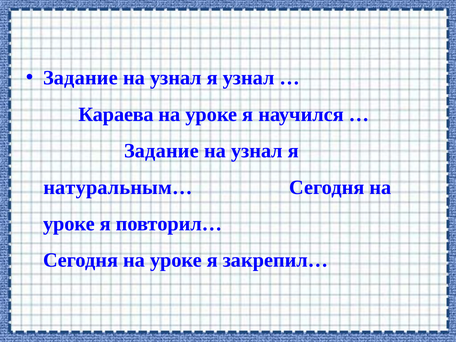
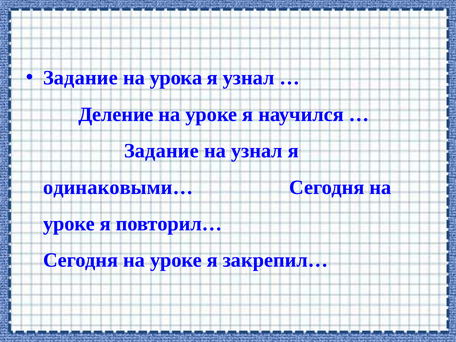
узнал: узнал -> урока (176, 78)
Караева: Караева -> Деление (116, 114)
натуральным…: натуральным… -> одинаковыми… (118, 187)
